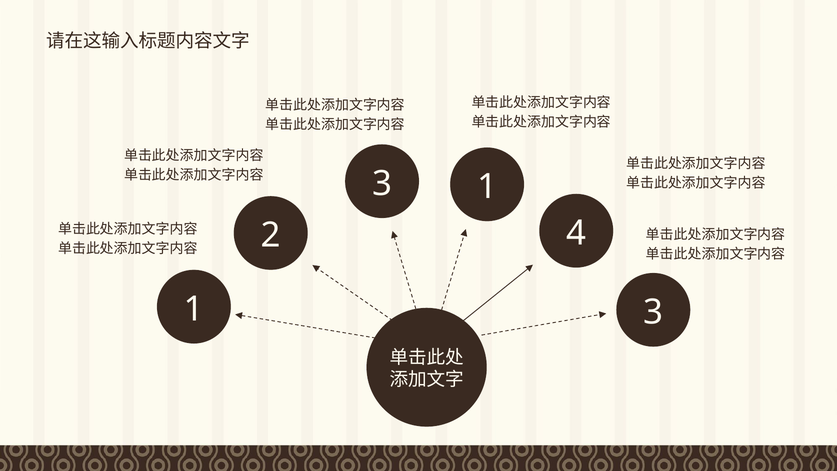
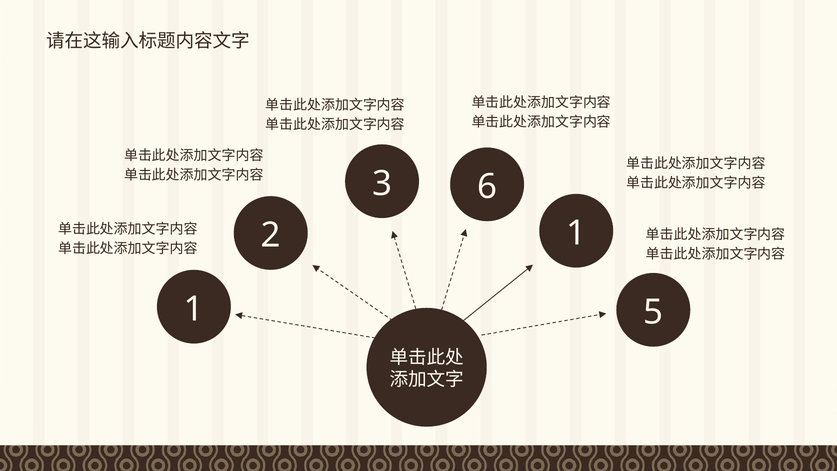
3 1: 1 -> 6 (487, 187)
2 4: 4 -> 1 (576, 233)
1 3: 3 -> 5 (653, 312)
